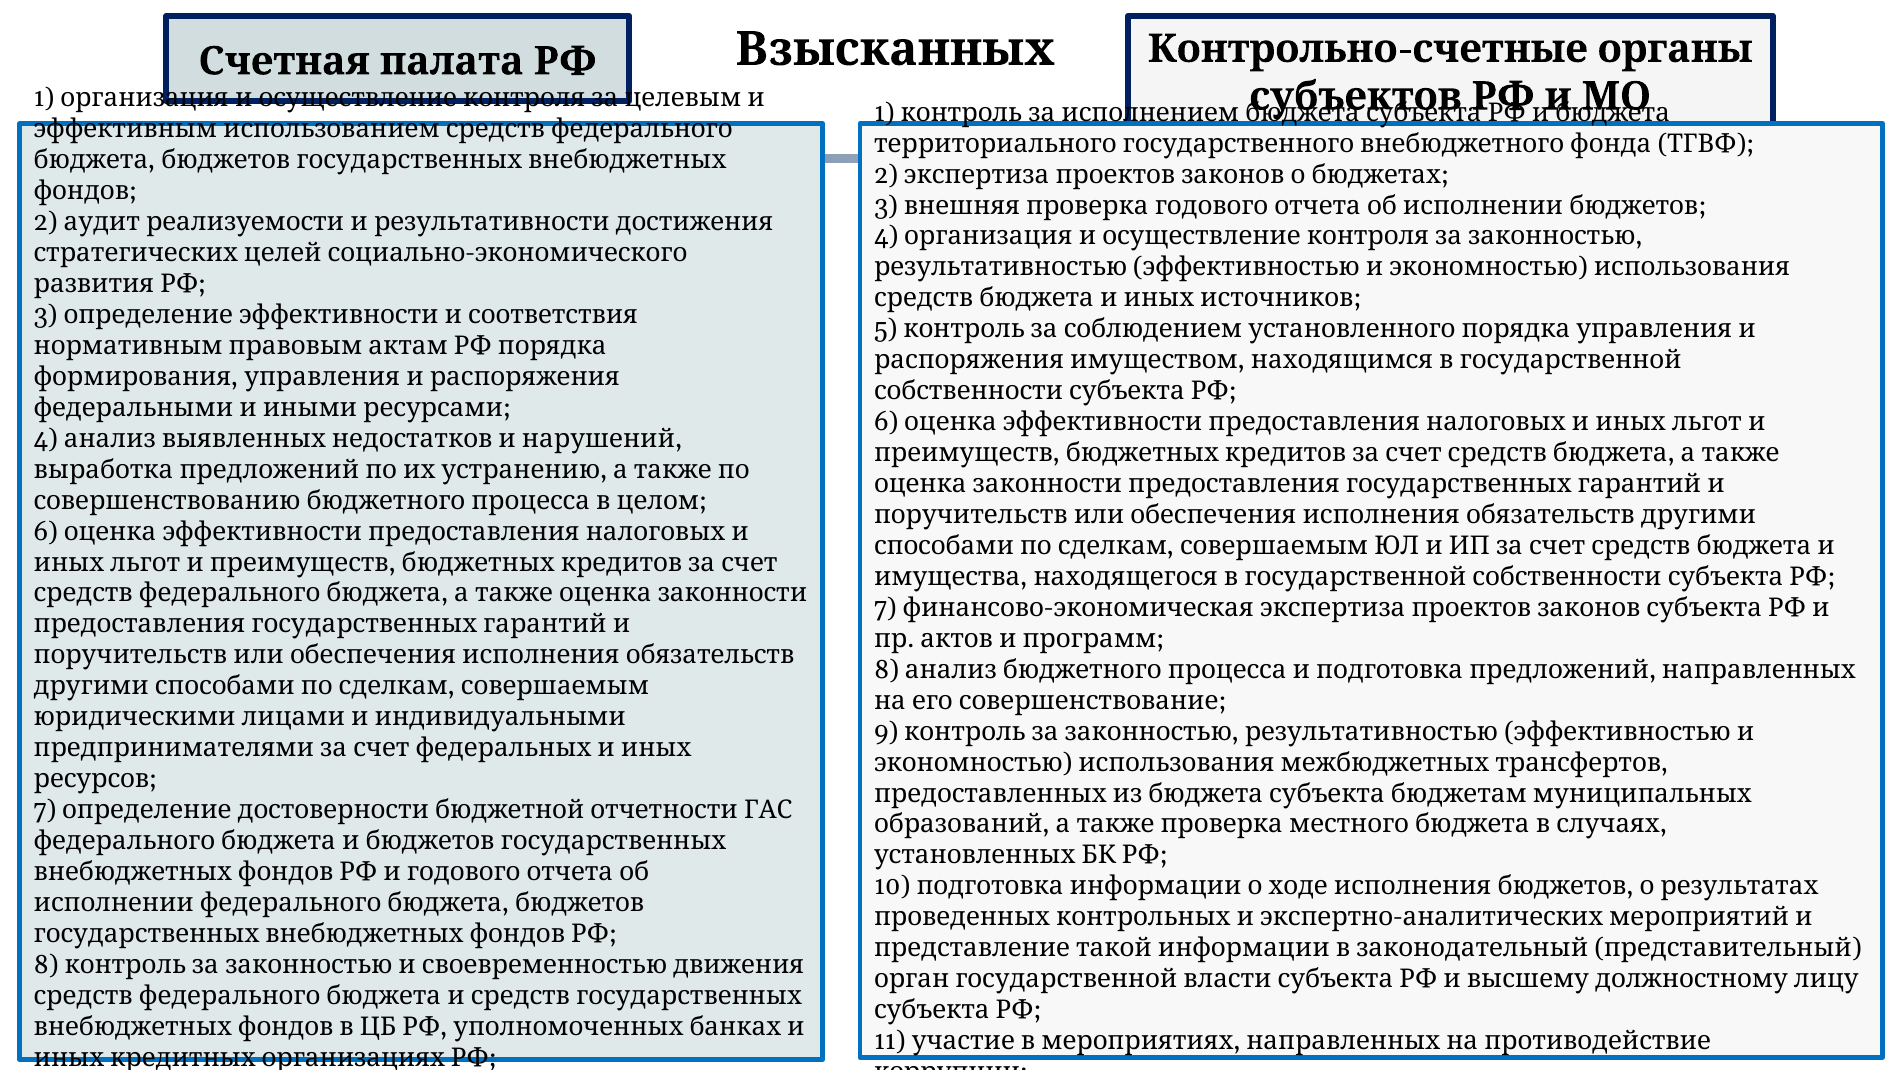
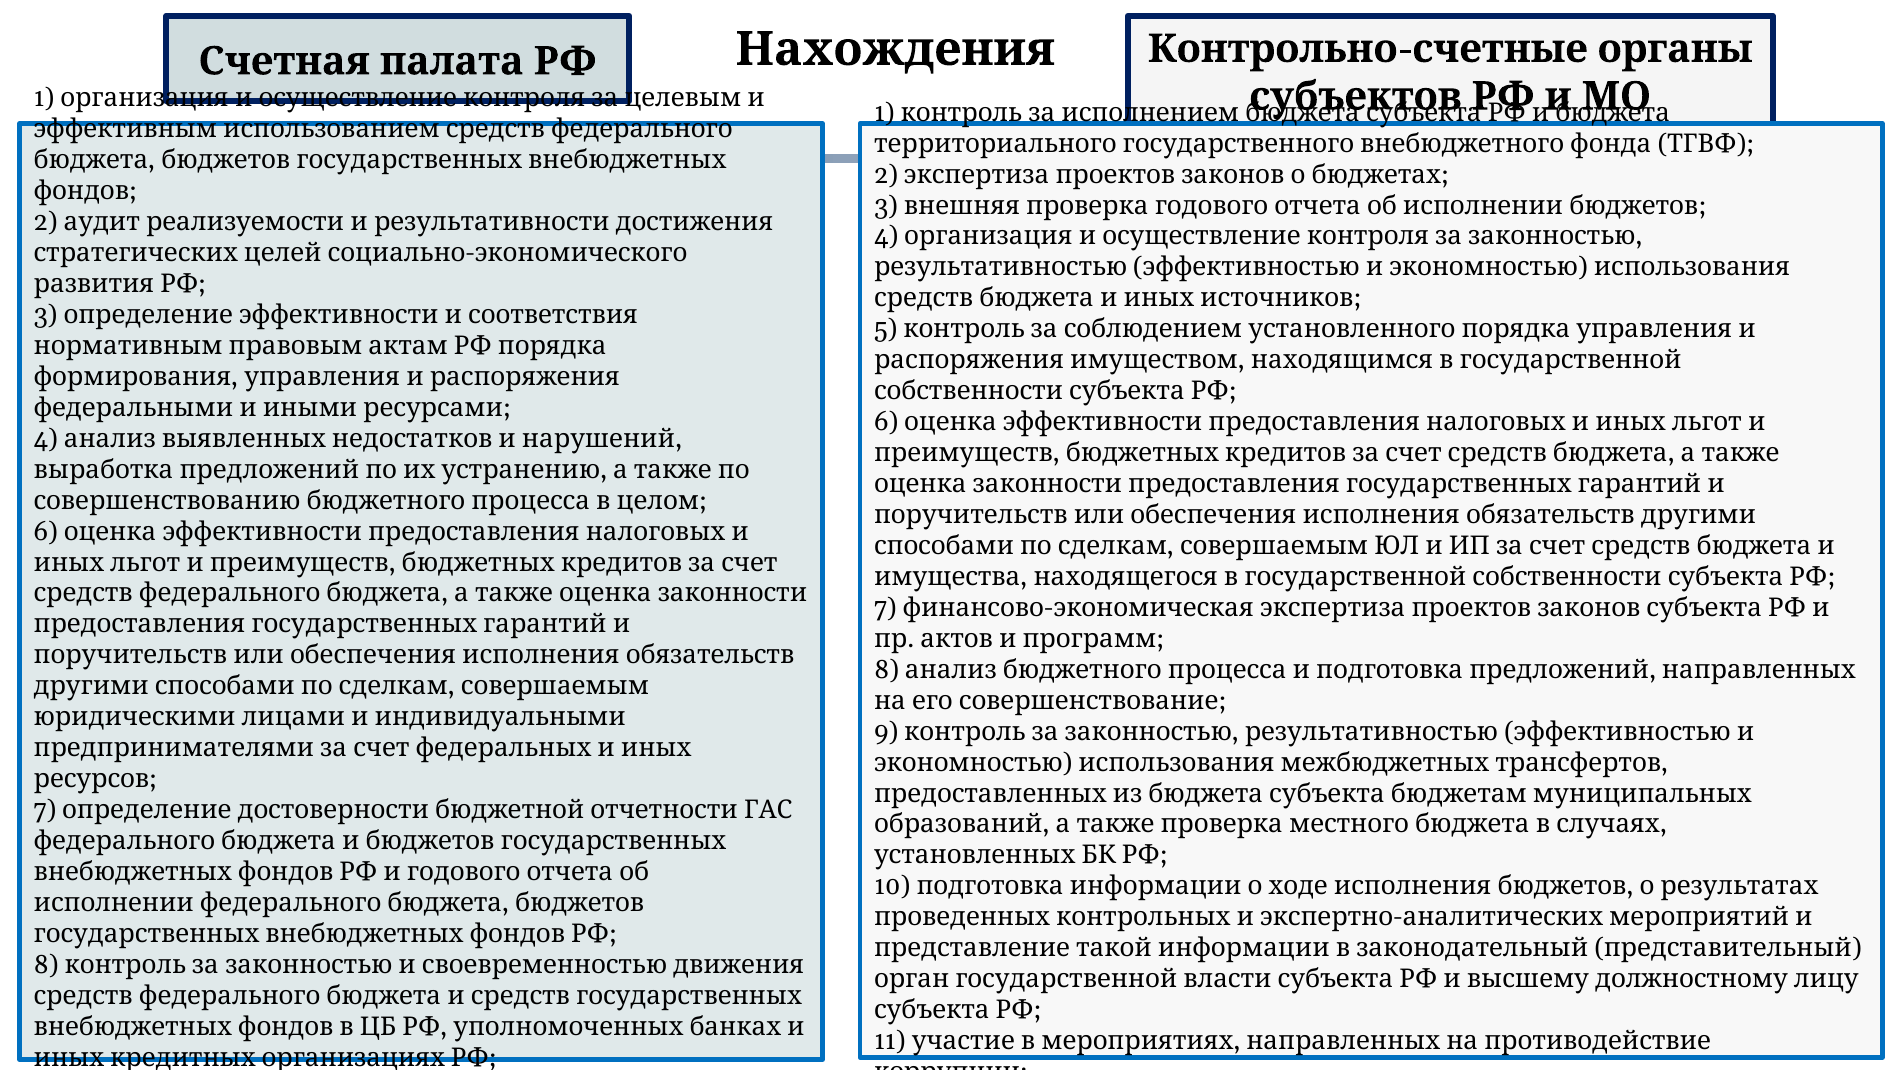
Взысканных: Взысканных -> Нахождения (895, 49)
